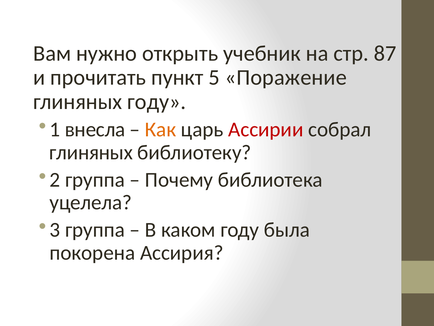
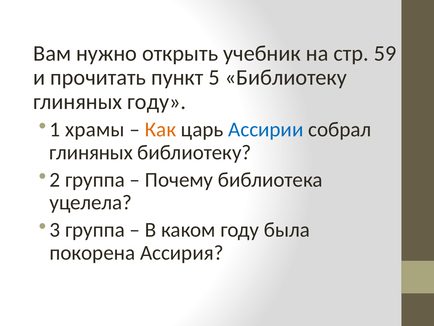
87: 87 -> 59 (385, 53)
5 Поражение: Поражение -> Библиотеку (286, 77)
внесла: внесла -> храмы (95, 129)
Ассирии colour: red -> blue (266, 129)
